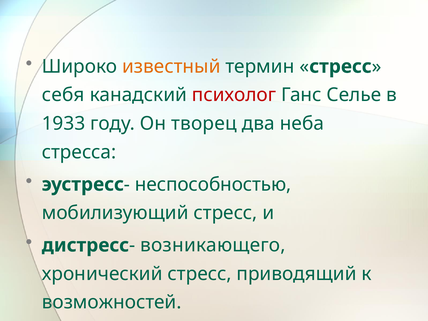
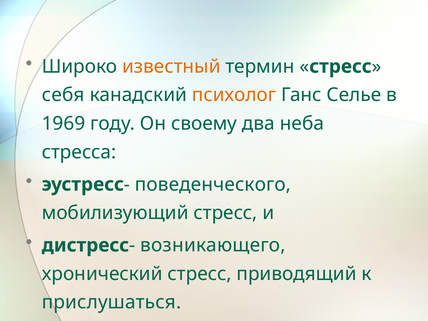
психолог colour: red -> orange (234, 95)
1933: 1933 -> 1969 (64, 124)
творец: творец -> своему (204, 124)
неспособностью: неспособностью -> поведенческого (213, 184)
возможностей: возможностей -> прислушаться (111, 302)
